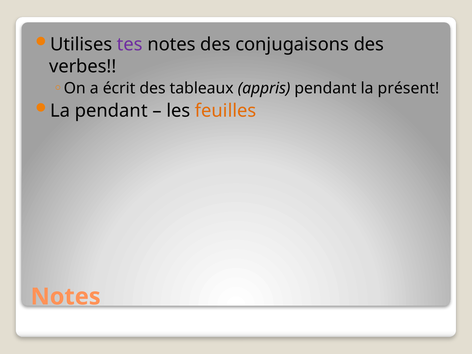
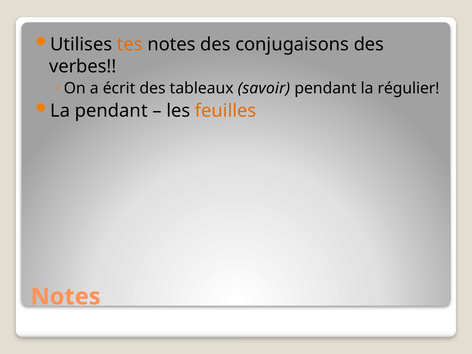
tes colour: purple -> orange (130, 44)
appris: appris -> savoir (264, 88)
présent: présent -> régulier (409, 88)
